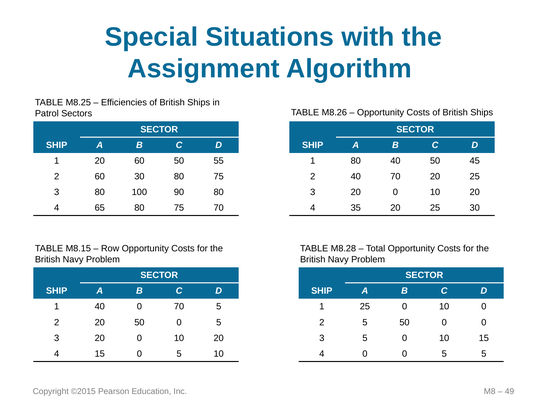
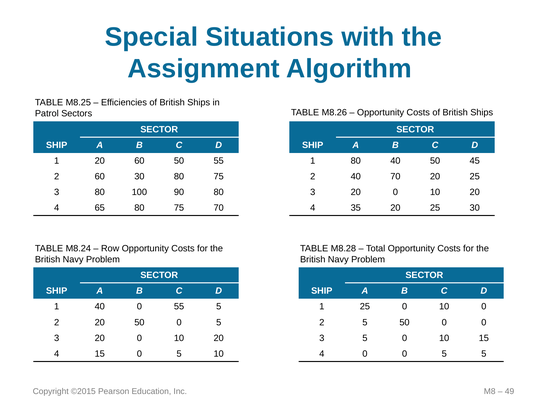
M8.15: M8.15 -> M8.24 (78, 249)
0 70: 70 -> 55 (179, 307)
